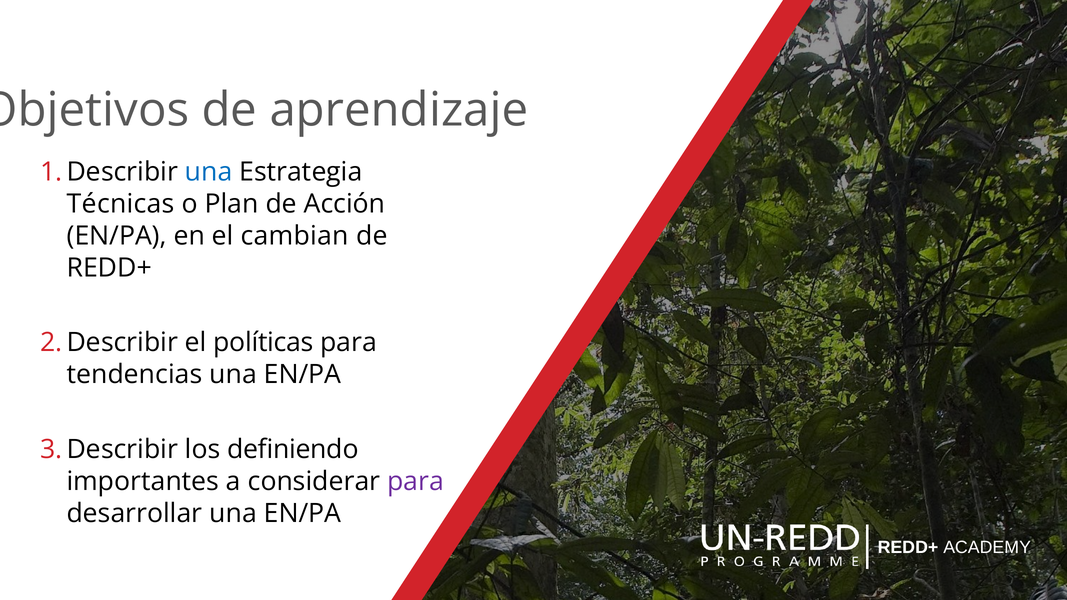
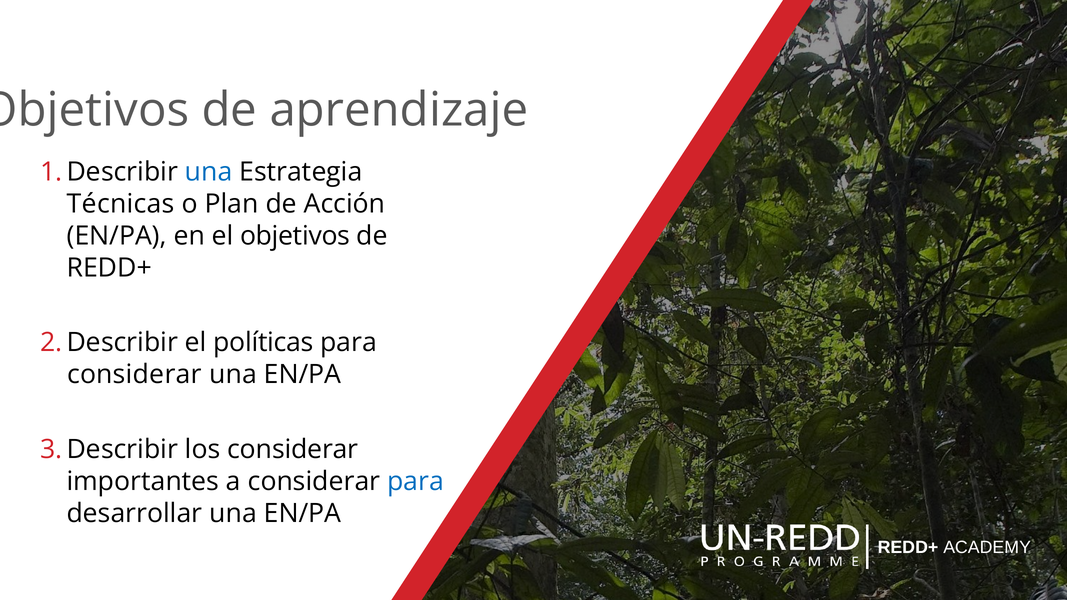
el cambian: cambian -> objetivos (295, 236)
tendencias: tendencias -> considerar (134, 375)
los definiendo: definiendo -> considerar (293, 449)
para colour: purple -> blue (416, 481)
